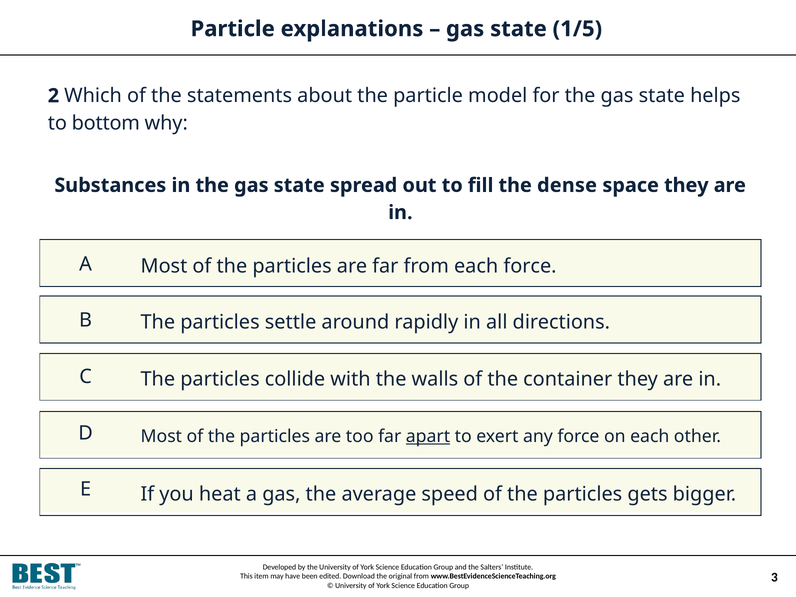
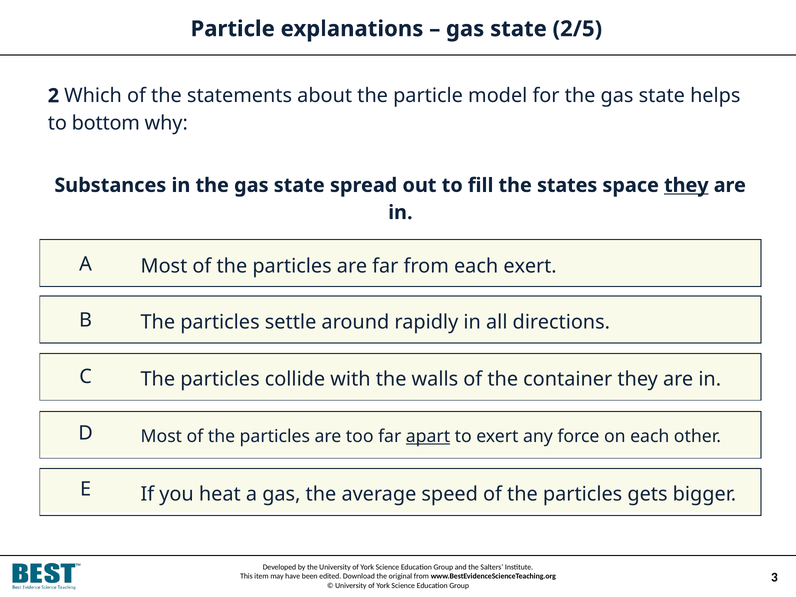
1/5: 1/5 -> 2/5 (577, 29)
dense: dense -> states (567, 185)
they underline: none -> present (686, 185)
each force: force -> exert (530, 266)
